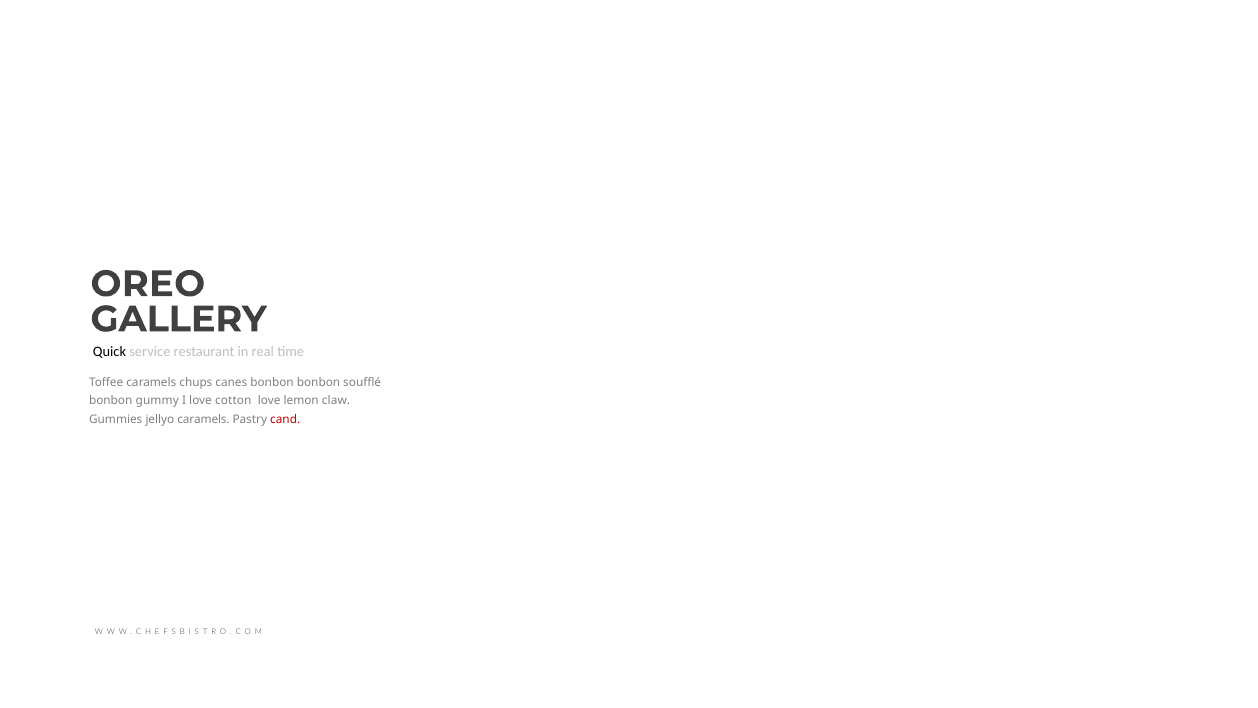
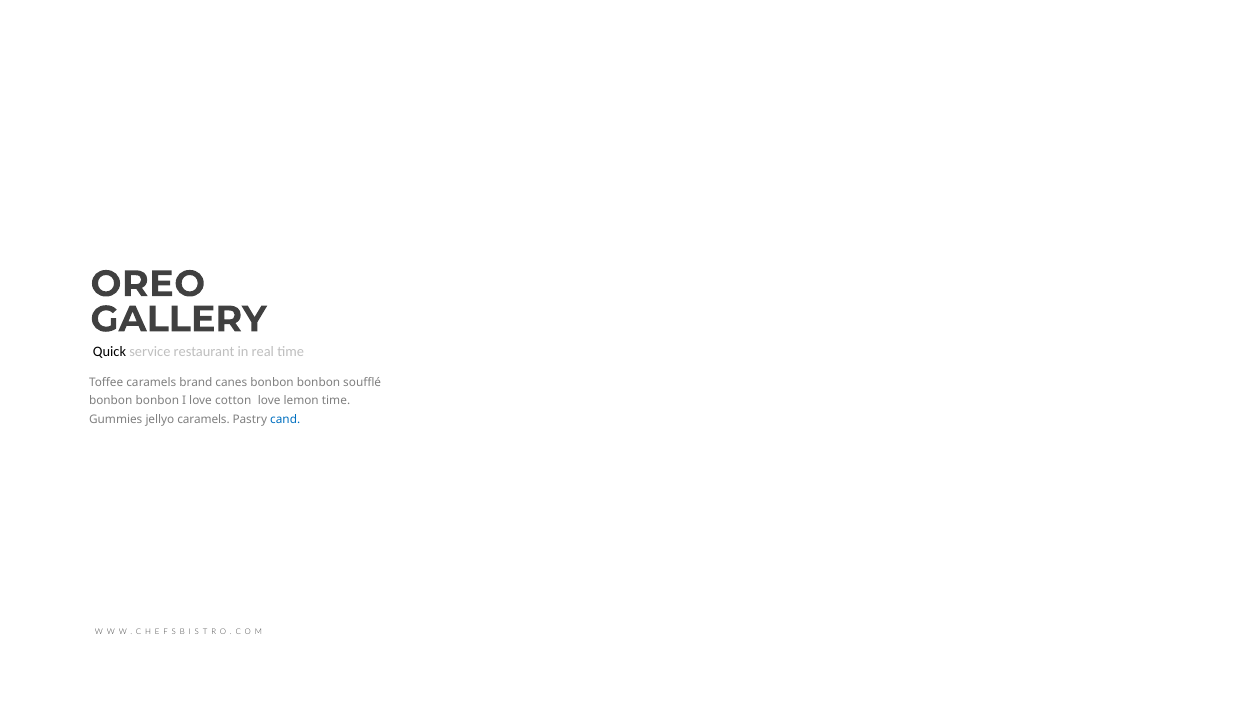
chups: chups -> brand (196, 382)
gummy: gummy -> bonbon (157, 401)
lemon claw: claw -> time (336, 401)
cand colour: red -> blue (285, 419)
